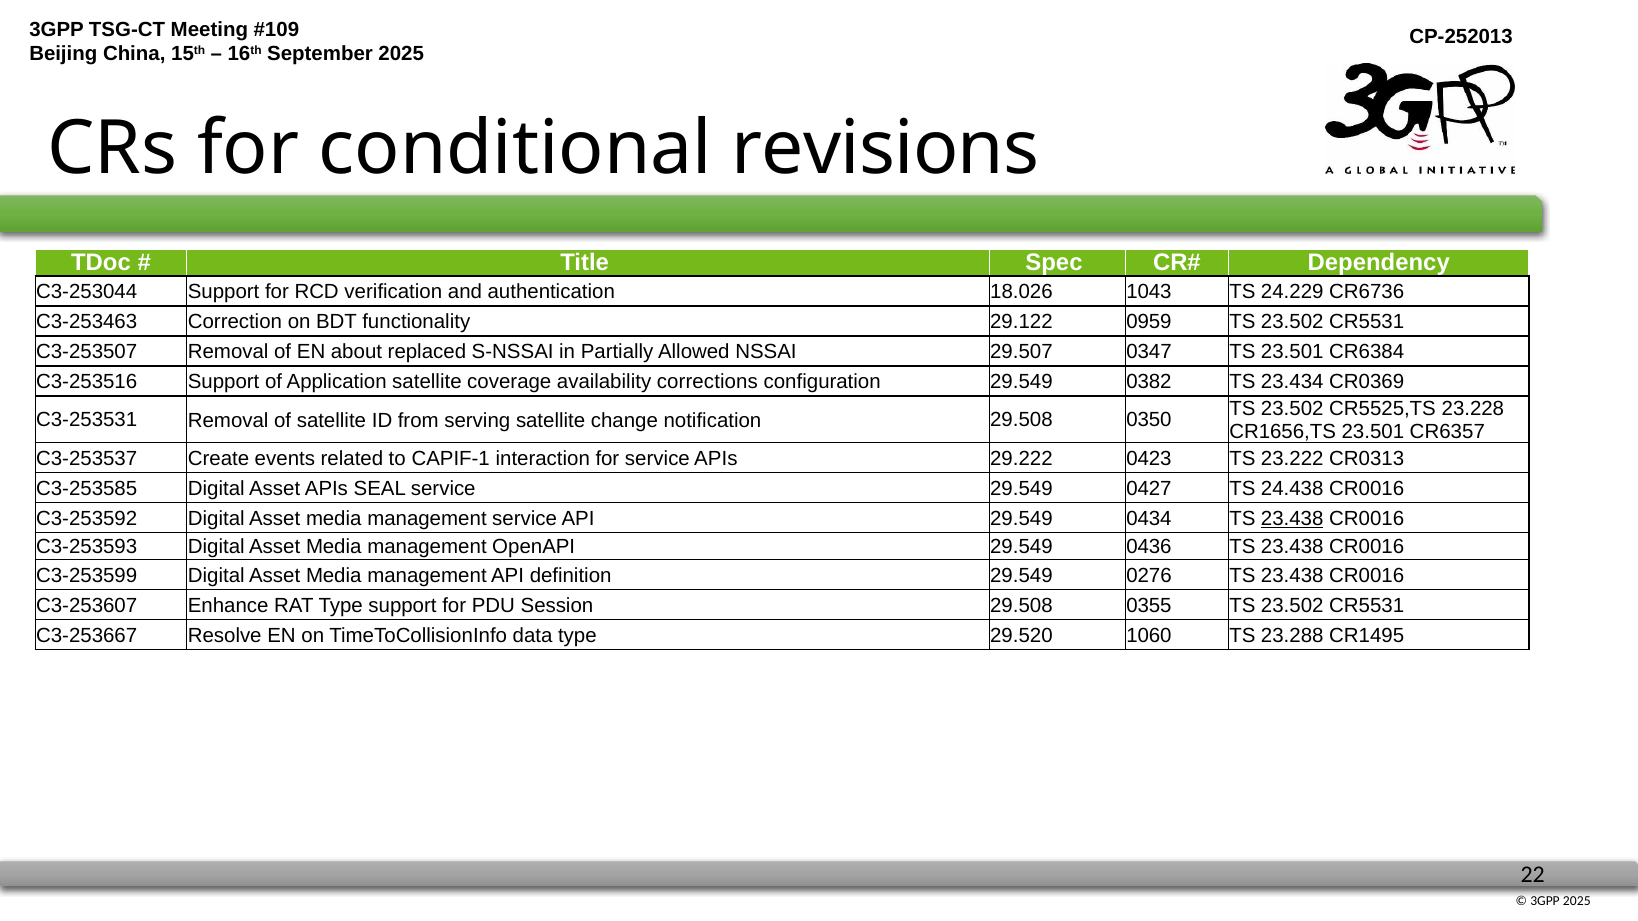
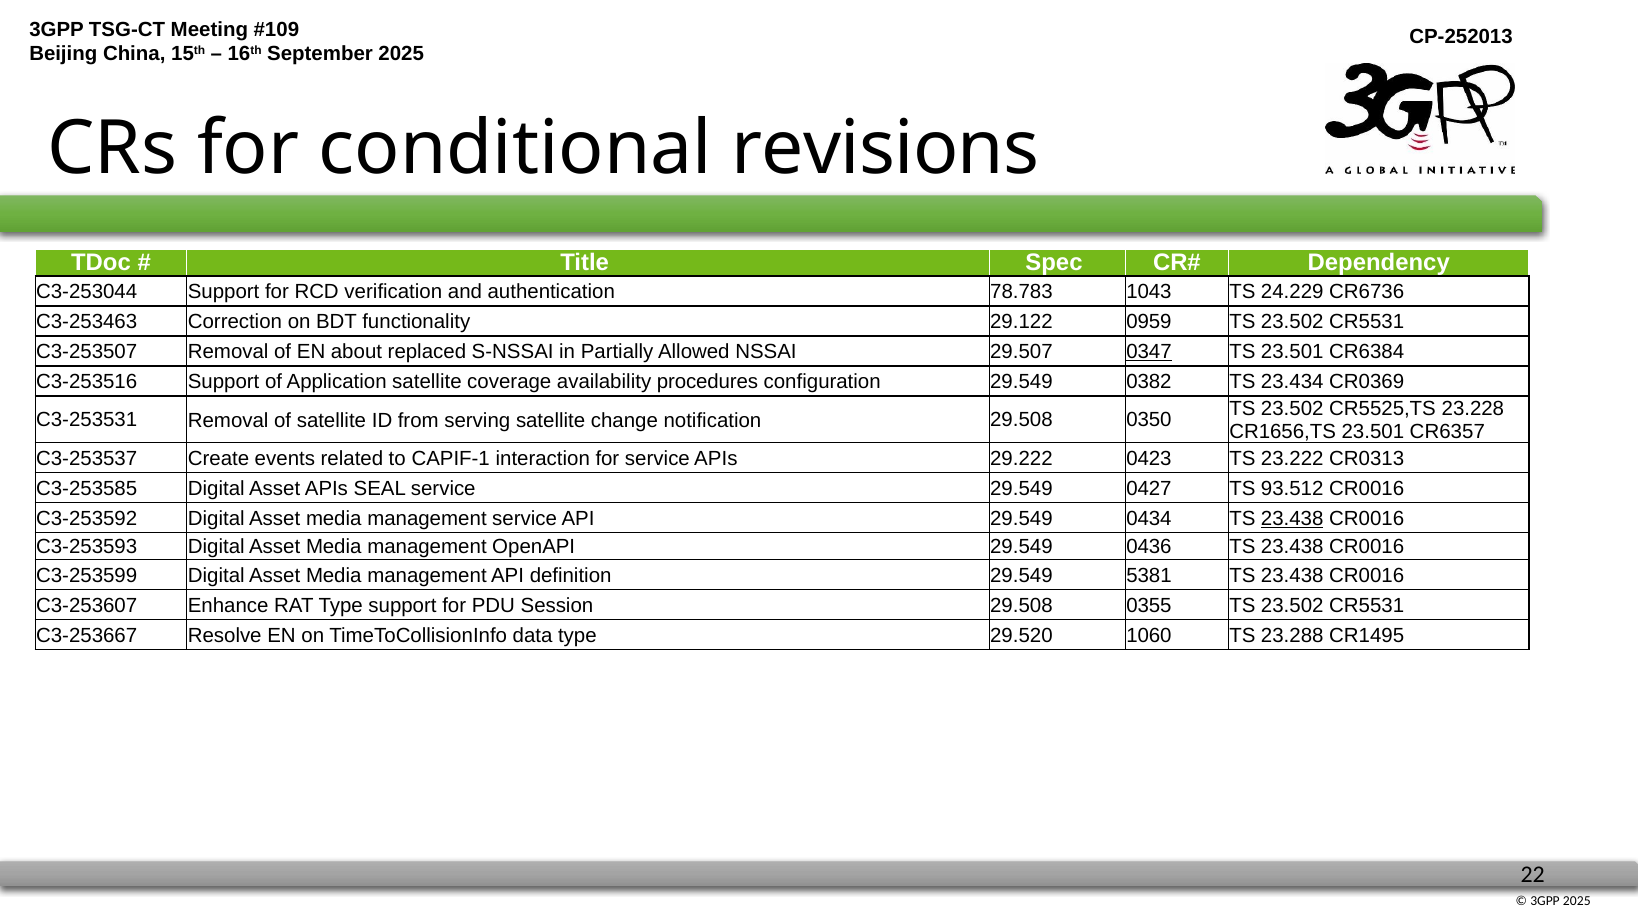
18.026: 18.026 -> 78.783 (1021, 292)
0347 underline: none -> present (1149, 352)
corrections: corrections -> procedures (707, 382)
24.438: 24.438 -> 93.512 (1292, 489)
0276: 0276 -> 5381 (1149, 576)
